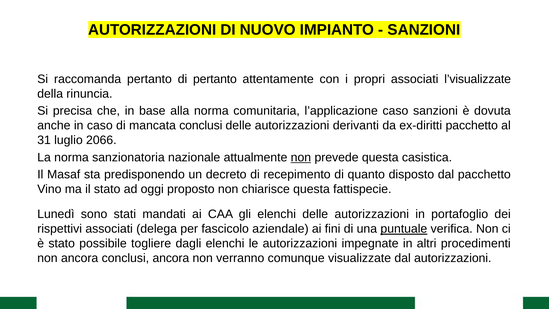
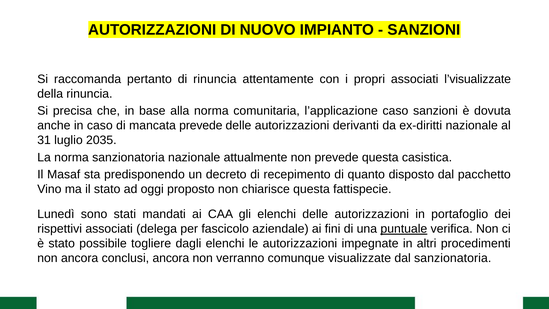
di pertanto: pertanto -> rinuncia (215, 79)
mancata conclusi: conclusi -> prevede (201, 126)
ex-diritti pacchetto: pacchetto -> nazionale (472, 126)
2066: 2066 -> 2035 (101, 140)
non underline: present -> none (301, 157)
dal autorizzazioni: autorizzazioni -> sanzionatoria (453, 258)
